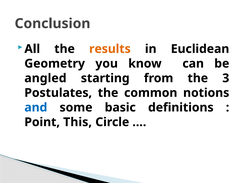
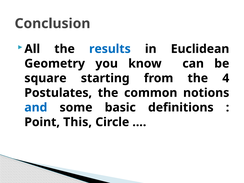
results colour: orange -> blue (110, 49)
angled: angled -> square (45, 78)
3: 3 -> 4 (226, 78)
